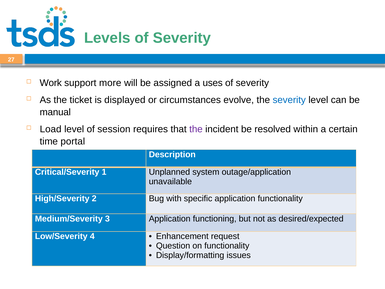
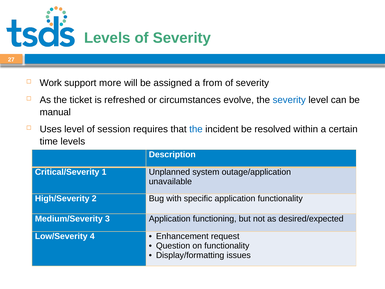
uses: uses -> from (213, 83)
displayed: displayed -> refreshed (125, 100)
Load: Load -> Uses (51, 129)
the colour: purple -> blue (196, 129)
time portal: portal -> levels (73, 141)
